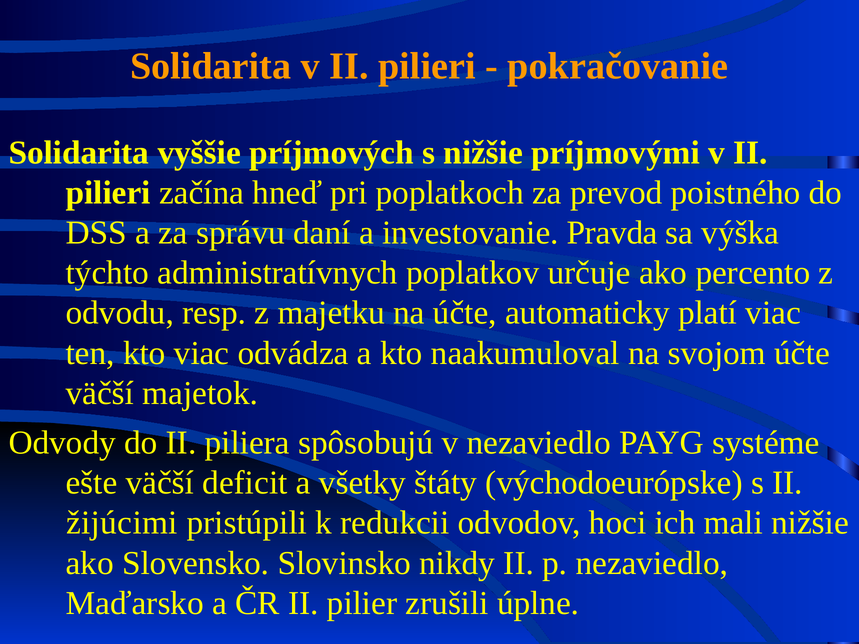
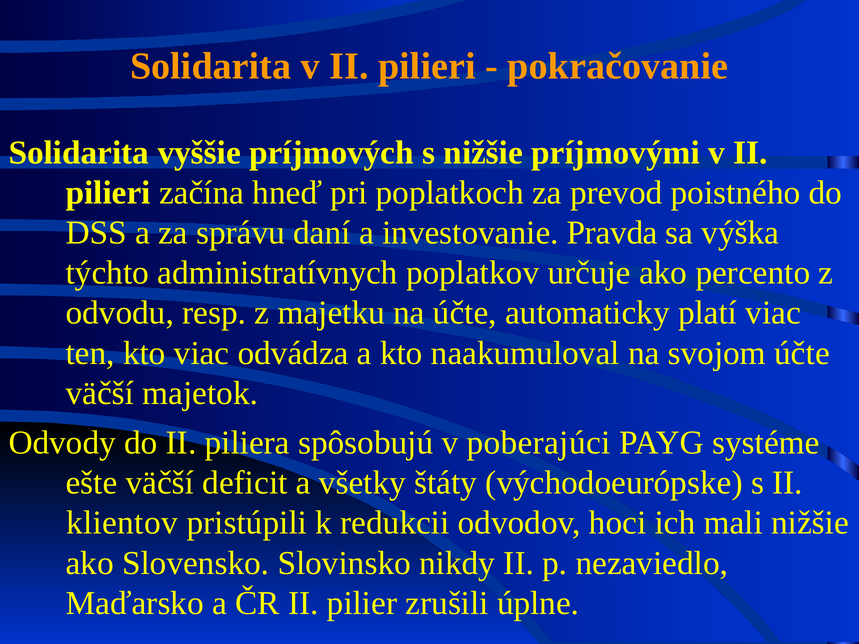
v nezaviedlo: nezaviedlo -> poberajúci (539, 443)
žijúcimi: žijúcimi -> klientov (122, 523)
